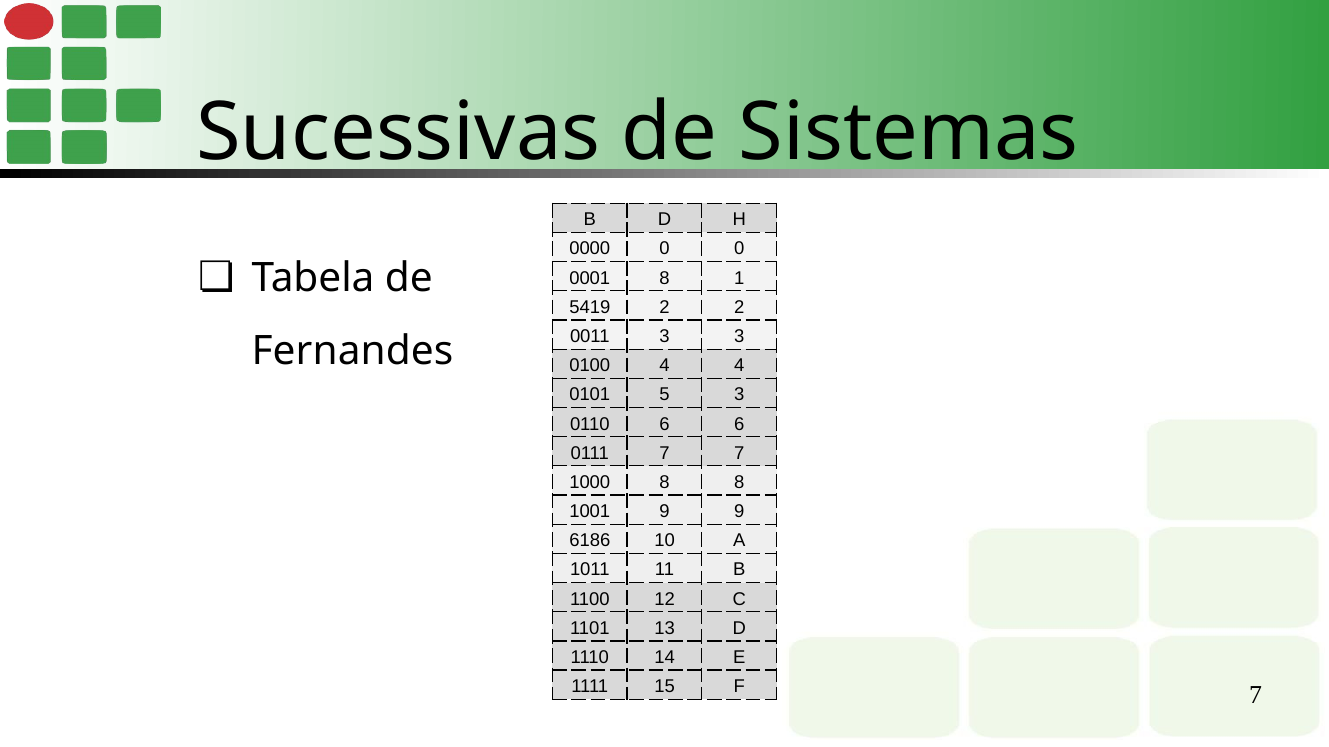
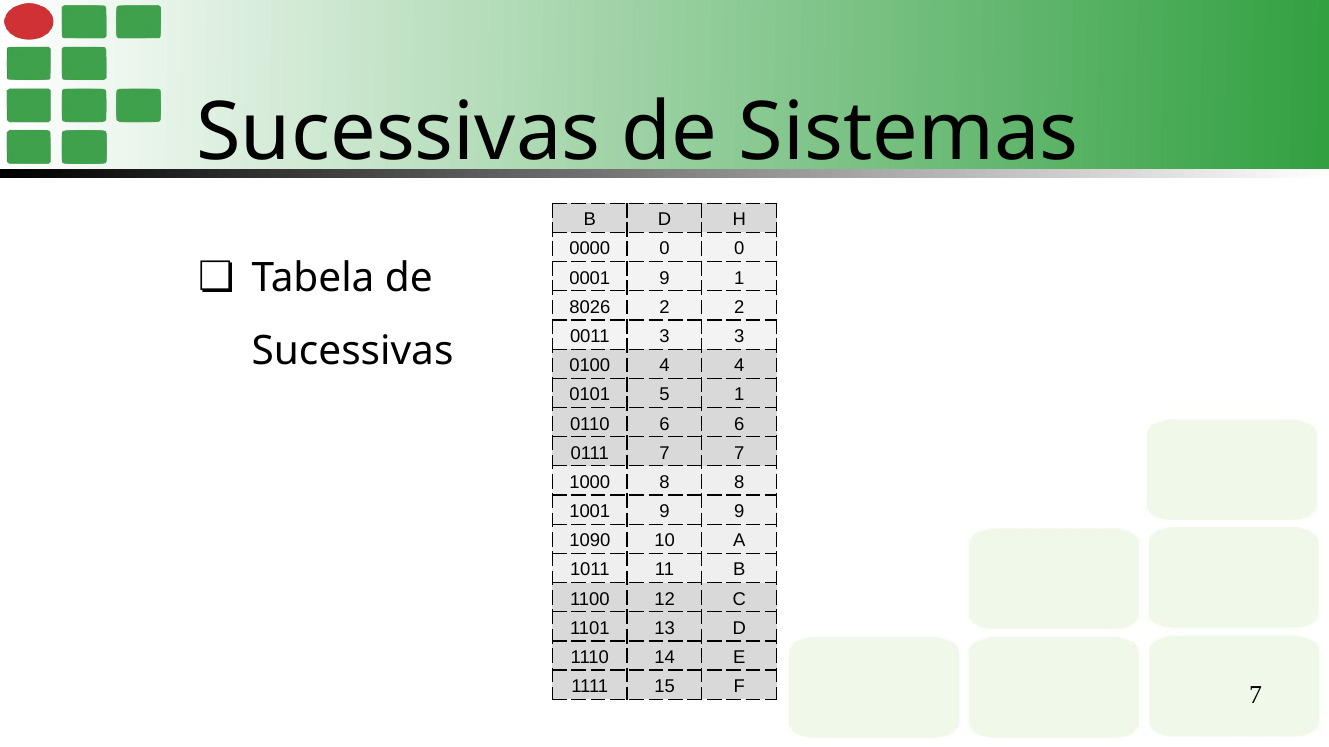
0001 8: 8 -> 9 (665, 278)
5419: 5419 -> 8026 (590, 307)
Fernandes: Fernandes -> Sucessivas (353, 351)
5 3: 3 -> 1 (739, 395)
6186: 6186 -> 1090 (590, 541)
